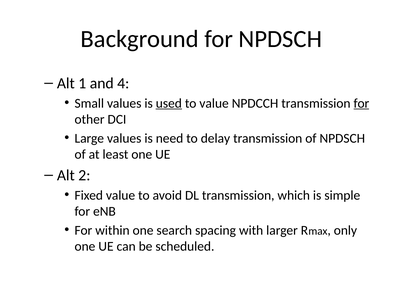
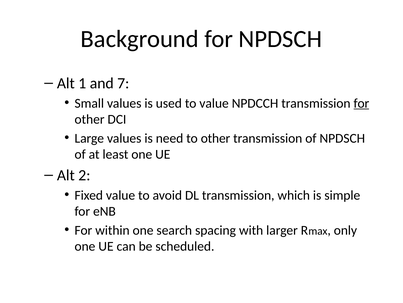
4: 4 -> 7 (123, 83)
used underline: present -> none (169, 103)
to delay: delay -> other (216, 138)
